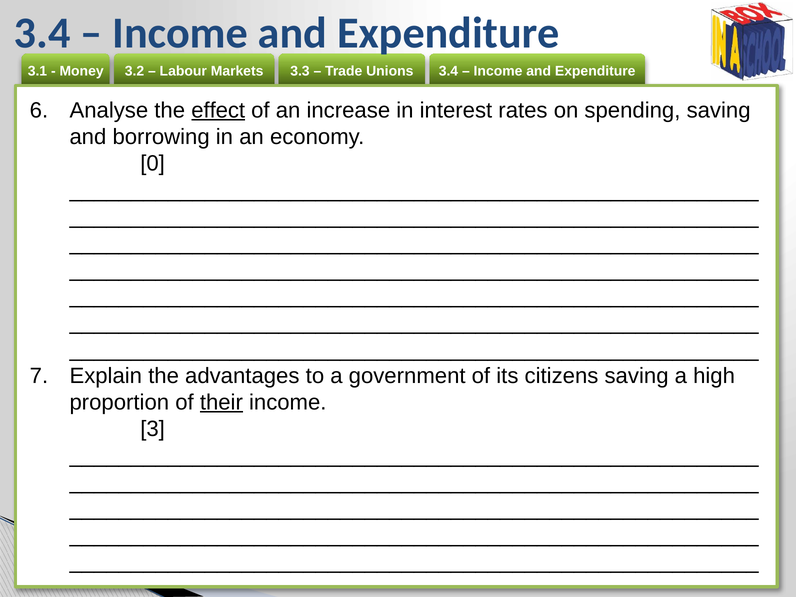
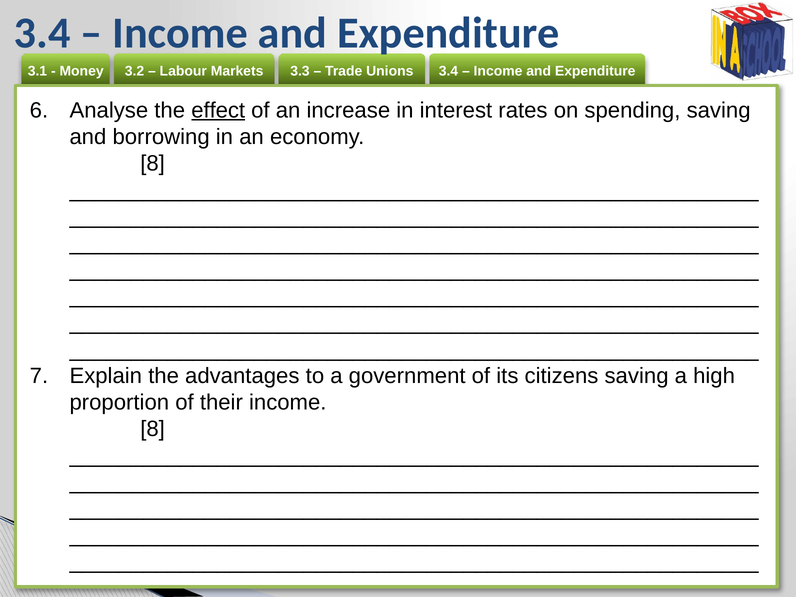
0: 0 -> 8 (153, 163)
their underline: present -> none (221, 402)
3: 3 -> 8 (153, 429)
